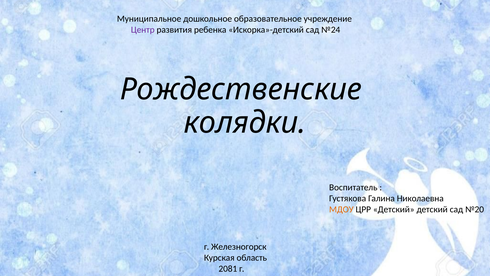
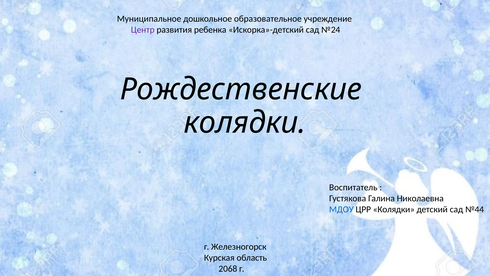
МДОУ colour: orange -> blue (341, 209)
ЦРР Детский: Детский -> Колядки (394, 209)
№20: №20 -> №44 (475, 209)
2081: 2081 -> 2068 (228, 269)
